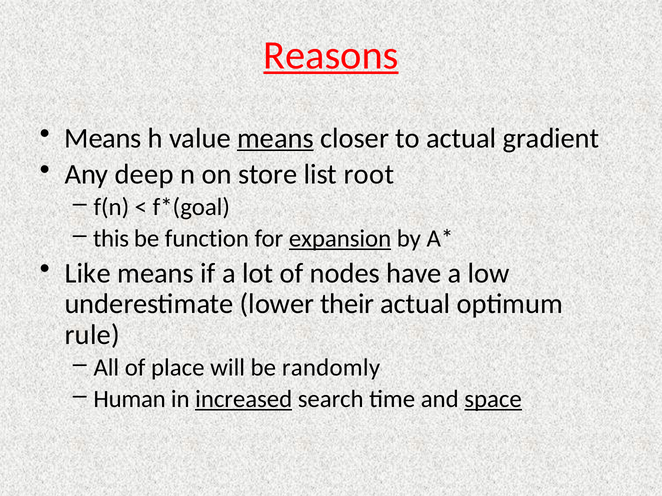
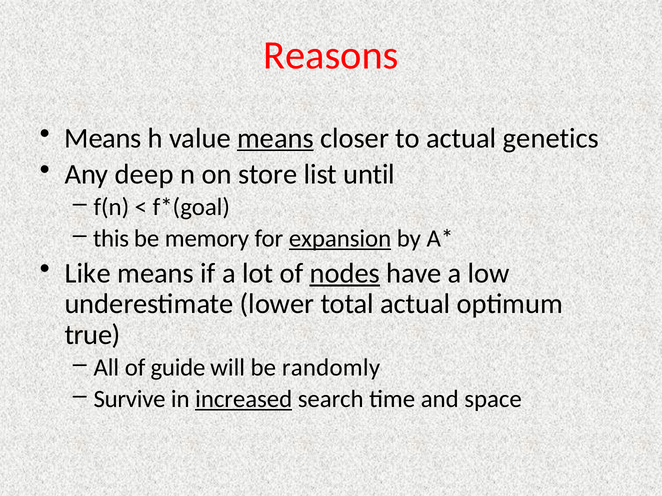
Reasons underline: present -> none (331, 55)
gradient: gradient -> genetics (551, 138)
root: root -> until (369, 174)
function: function -> memory (207, 239)
nodes underline: none -> present (345, 273)
their: their -> total (347, 304)
rule: rule -> true (93, 335)
place: place -> guide (178, 368)
Human: Human -> Survive (130, 400)
space underline: present -> none (493, 400)
